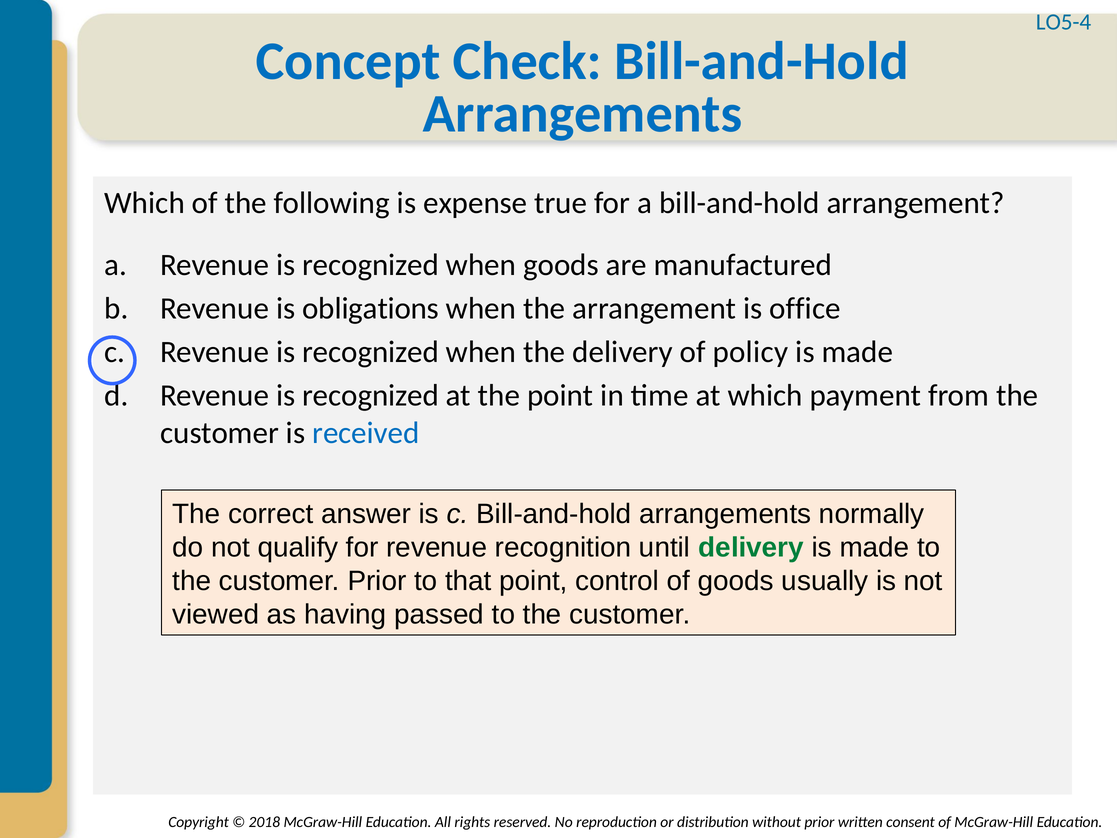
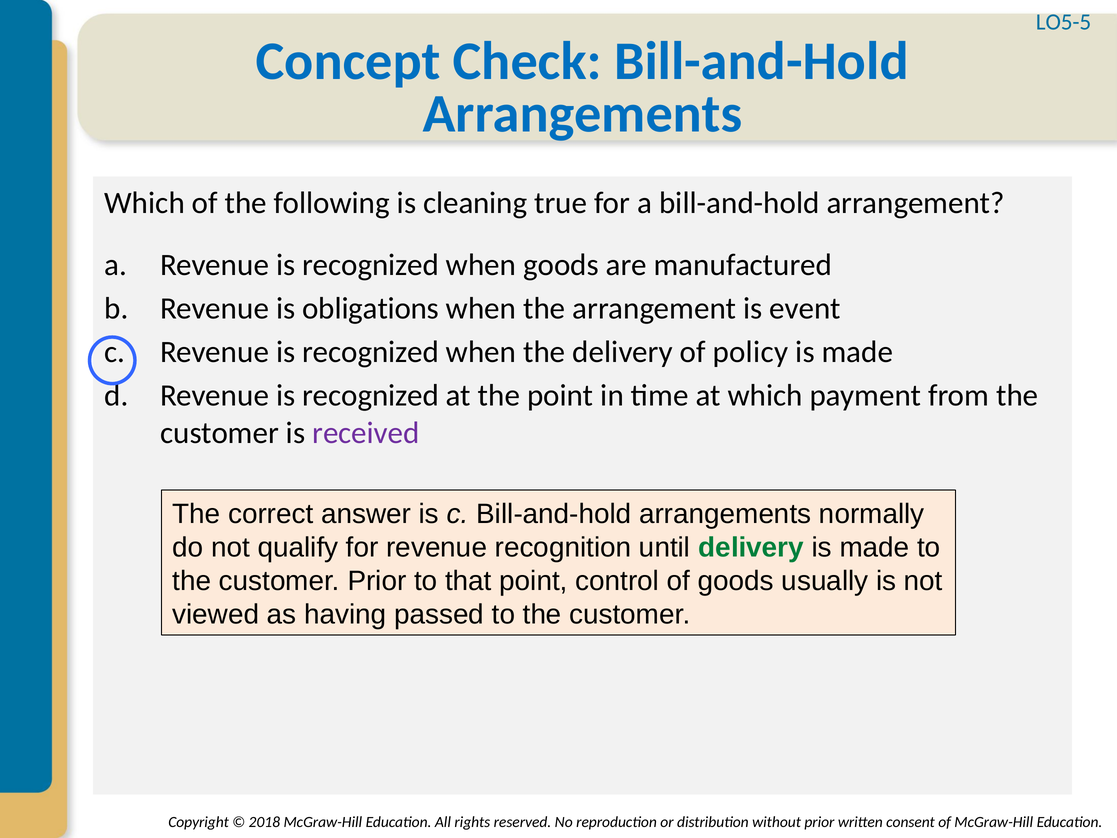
LO5-4: LO5-4 -> LO5-5 (1064, 22)
expense: expense -> cleaning (475, 203)
office: office -> event (805, 308)
received colour: blue -> purple (366, 433)
